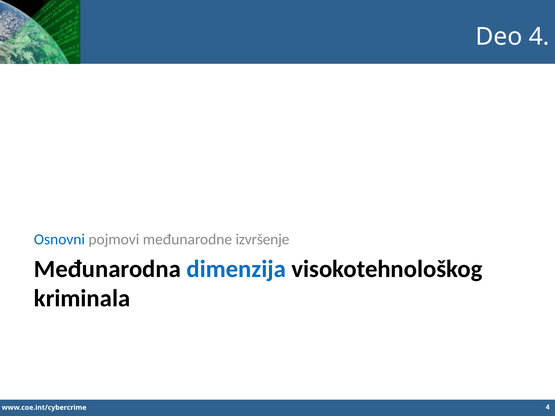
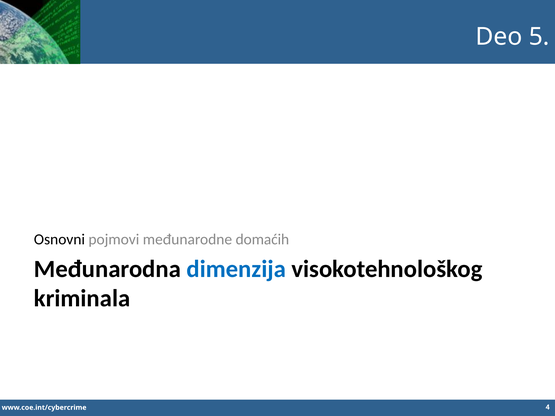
Deo 4: 4 -> 5 (539, 37)
Osnovni colour: blue -> black (59, 240)
izvršenje: izvršenje -> domaćih (262, 240)
